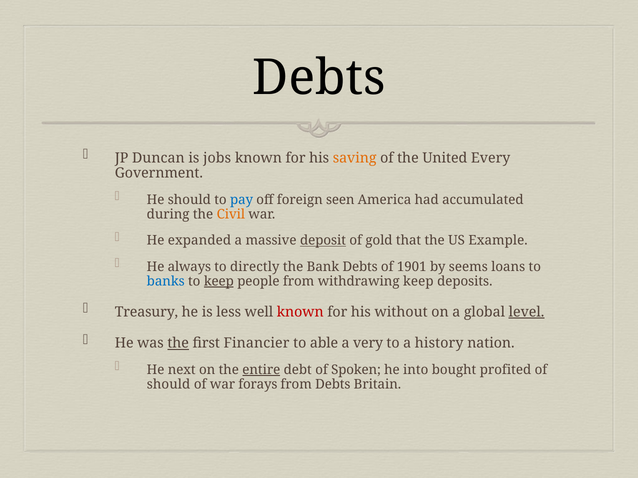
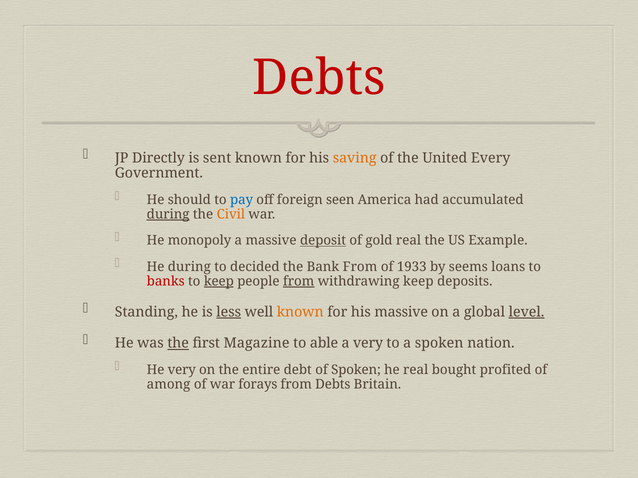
Debts colour: black -> red (319, 78)
Duncan: Duncan -> Directly (158, 158)
jobs: jobs -> sent (217, 158)
during underline: none -> present (168, 214)
expanded: expanded -> monopoly (200, 241)
gold that: that -> real (409, 241)
He always: always -> during (189, 267)
directly: directly -> decided (255, 267)
Bank Debts: Debts -> From (360, 267)
1901: 1901 -> 1933 (412, 267)
banks colour: blue -> red (166, 281)
from underline: none -> present (299, 281)
Treasury: Treasury -> Standing (146, 312)
less underline: none -> present (229, 312)
known colour: red -> orange (300, 312)
his without: without -> massive (401, 312)
Financier: Financier -> Magazine (257, 344)
a history: history -> spoken (439, 344)
He next: next -> very (182, 370)
entire underline: present -> none (261, 370)
he into: into -> real (416, 370)
should: should -> among (169, 385)
